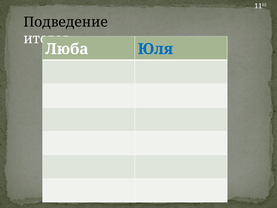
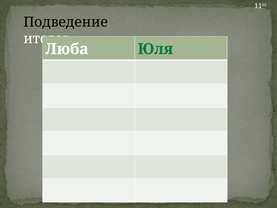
Юля colour: blue -> green (155, 49)
